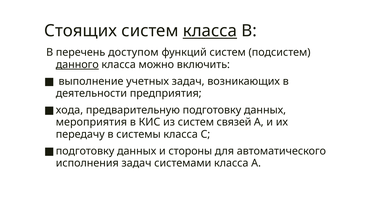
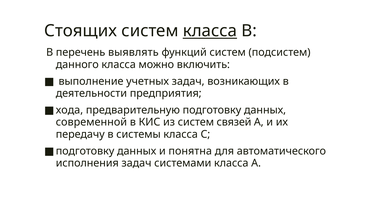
доступом: доступом -> выявлять (133, 52)
данного underline: present -> none (77, 65)
мероприятия: мероприятия -> современной (91, 122)
стороны: стороны -> понятна (190, 151)
